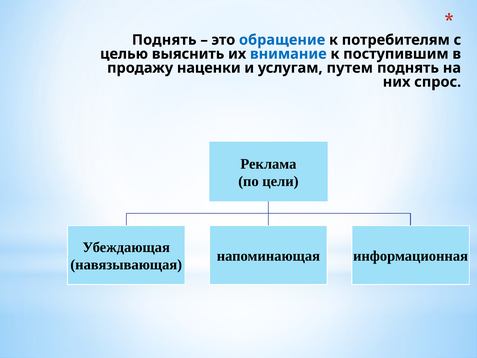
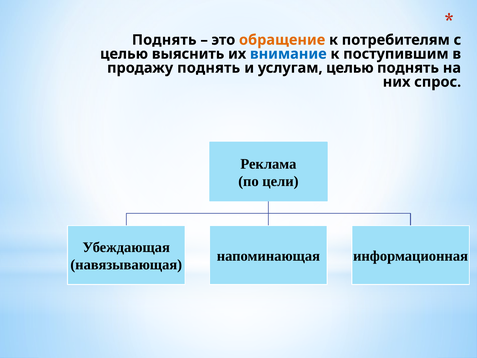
обращение colour: blue -> orange (282, 40)
продажу наценки: наценки -> поднять (209, 68)
услугам путем: путем -> целью (350, 68)
